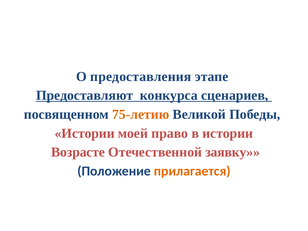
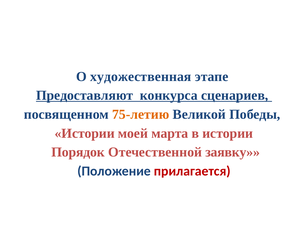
предоставления: предоставления -> художественная (141, 77)
право: право -> марта (170, 133)
Возрасте: Возрасте -> Порядок (78, 152)
прилагается colour: orange -> red (192, 171)
